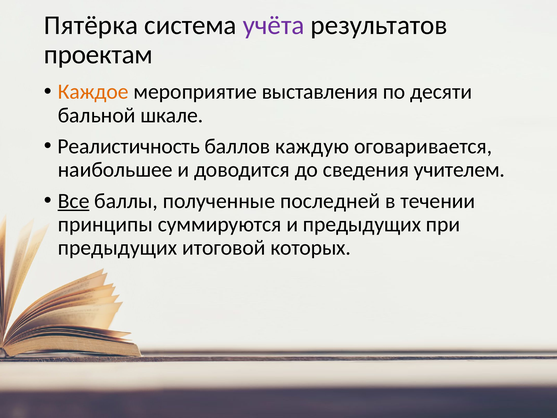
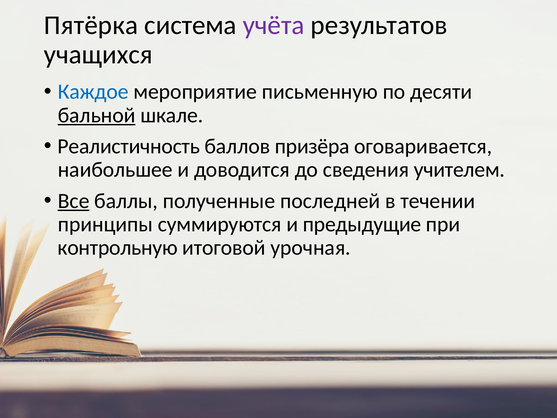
проектам: проектам -> учащихся (98, 55)
Каждое colour: orange -> blue (93, 92)
выставления: выставления -> письменную (320, 92)
бальной underline: none -> present (97, 115)
каждую: каждую -> призёра (312, 146)
и предыдущих: предыдущих -> предыдущие (362, 224)
предыдущих: предыдущих -> контрольную (118, 248)
которых: которых -> урочная (311, 248)
